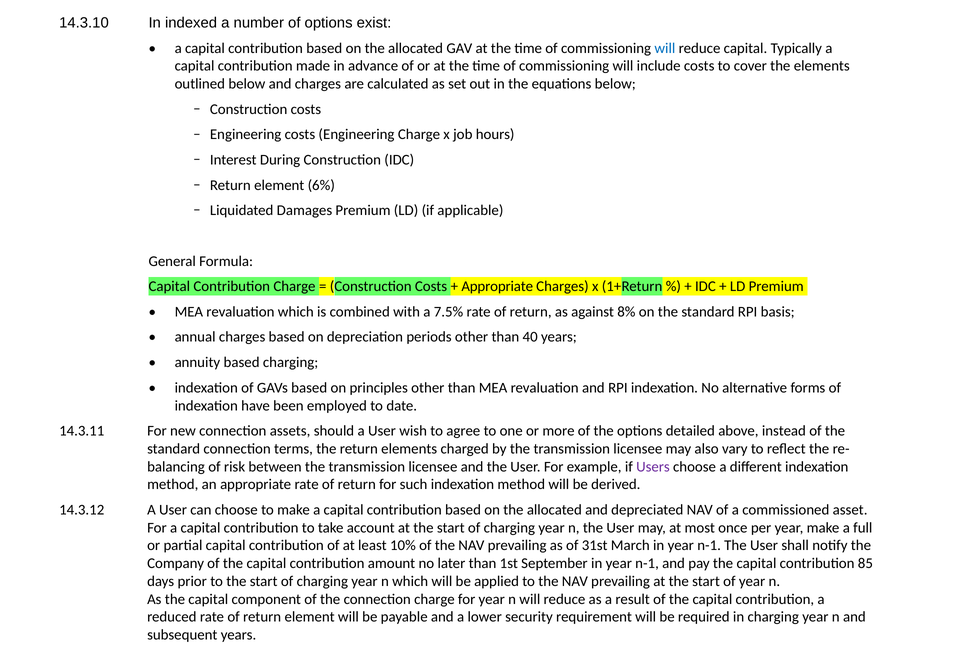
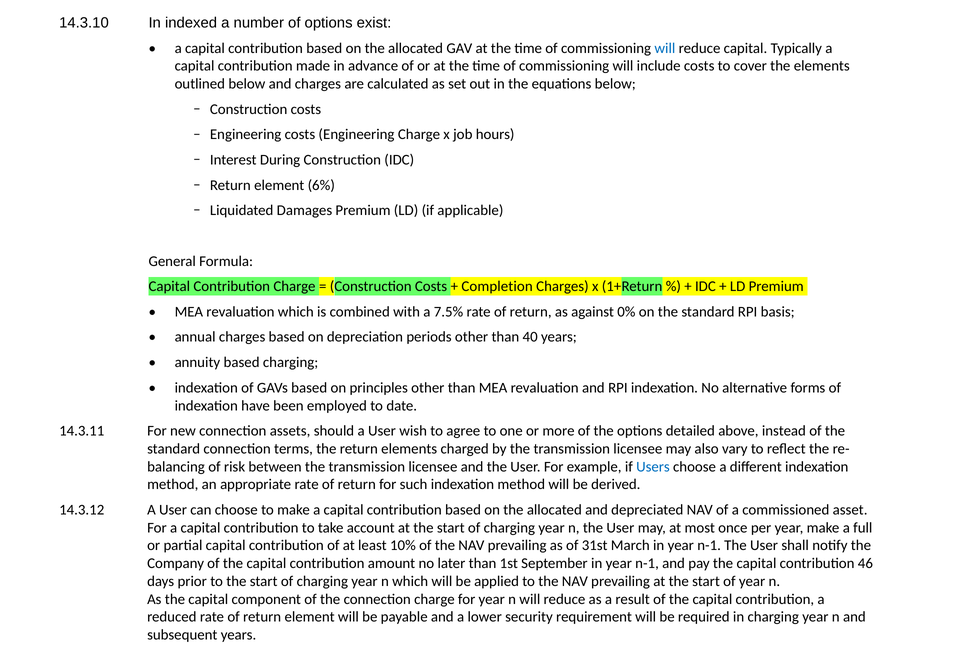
Appropriate: Appropriate -> Completion (497, 287)
8%: 8% -> 0% (626, 312)
Users colour: purple -> blue (653, 467)
85: 85 -> 46 (865, 564)
